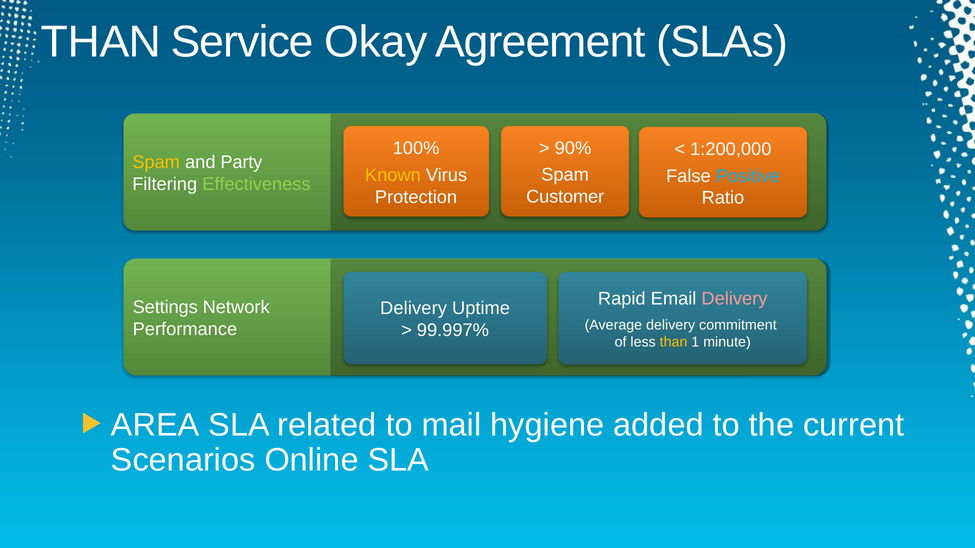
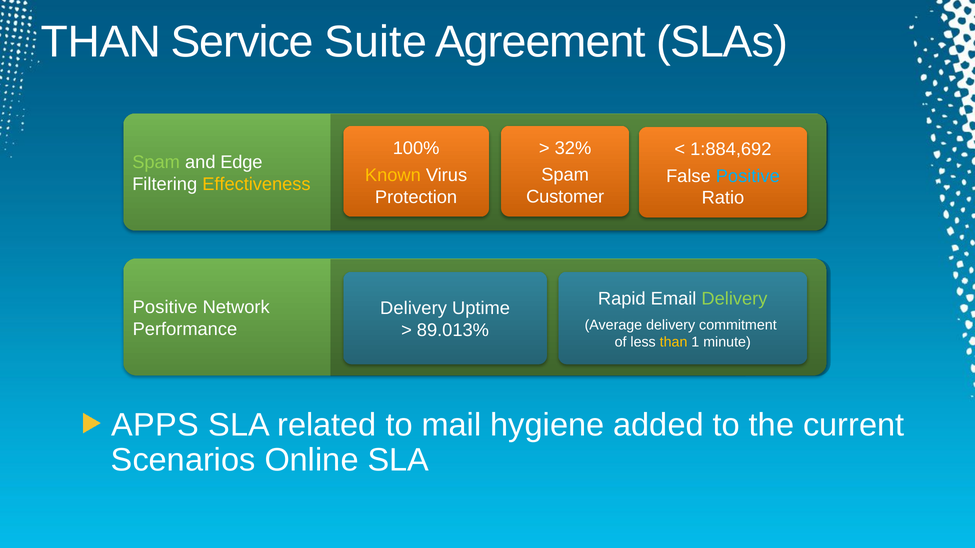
Okay: Okay -> Suite (376, 42)
90%: 90% -> 32% (573, 148)
1:200,000: 1:200,000 -> 1:884,692 (731, 149)
Spam colour: yellow -> light green (156, 163)
Party: Party -> Edge (241, 163)
Effectiveness colour: light green -> yellow (256, 184)
Delivery colour: pink -> light green (734, 299)
Settings: Settings -> Positive (165, 308)
99.997%: 99.997% -> 89.013% (453, 331)
AREA: AREA -> APPS (155, 425)
